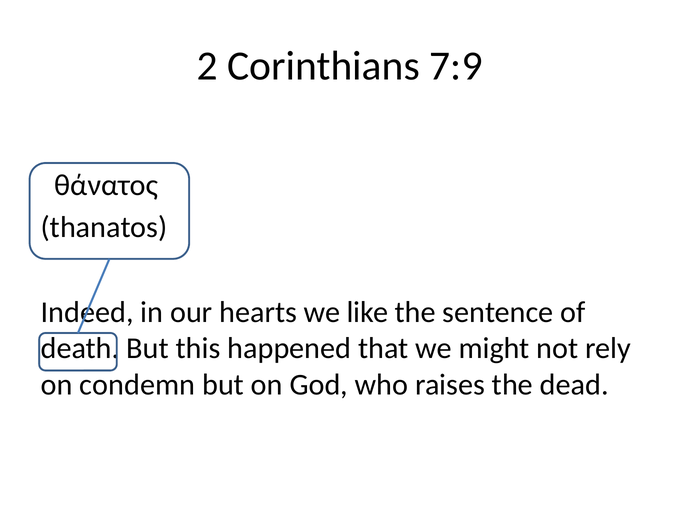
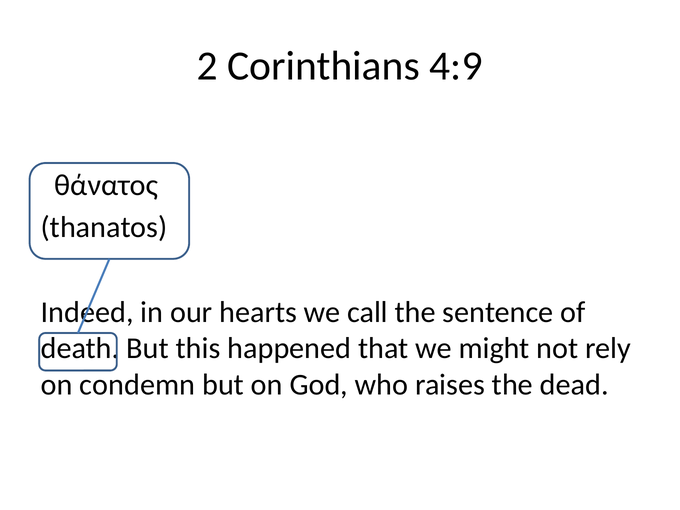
7:9: 7:9 -> 4:9 (456, 66)
like: like -> call (368, 312)
